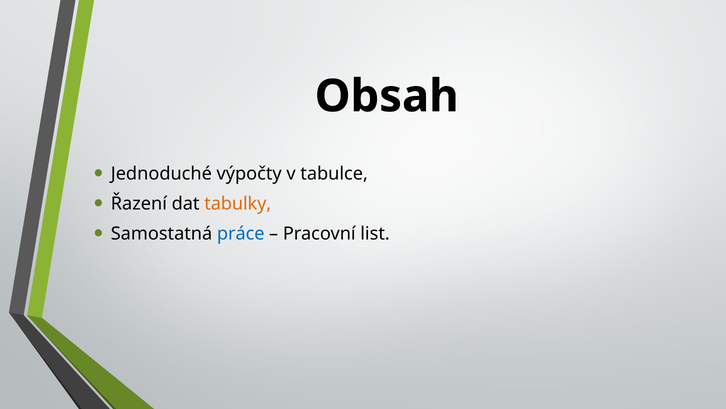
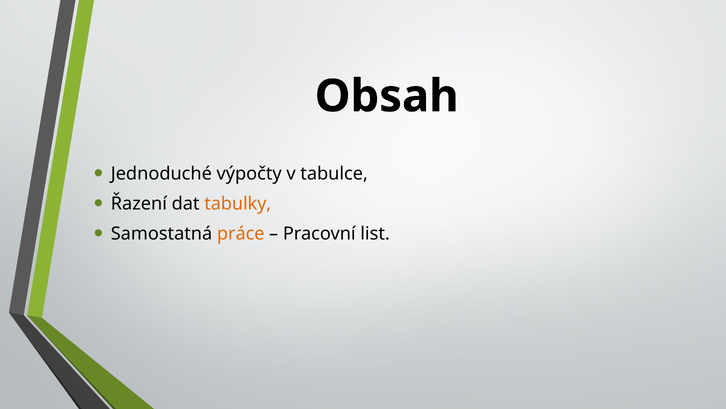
práce colour: blue -> orange (241, 234)
